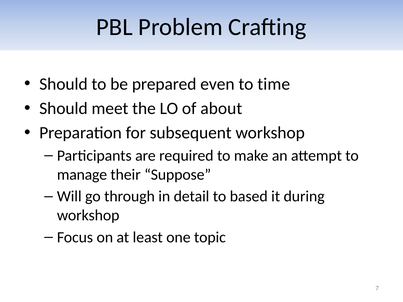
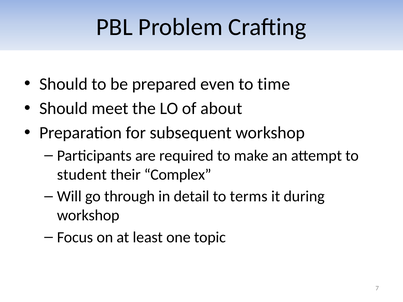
manage: manage -> student (82, 175)
Suppose: Suppose -> Complex (178, 175)
based: based -> terms (249, 197)
